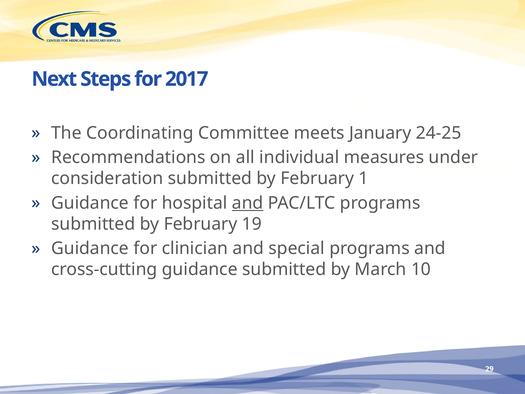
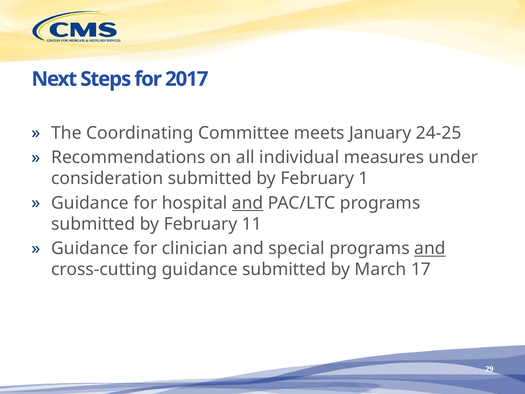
19: 19 -> 11 (252, 224)
and underline: none -> present (430, 248)
10: 10 -> 17 (421, 269)
